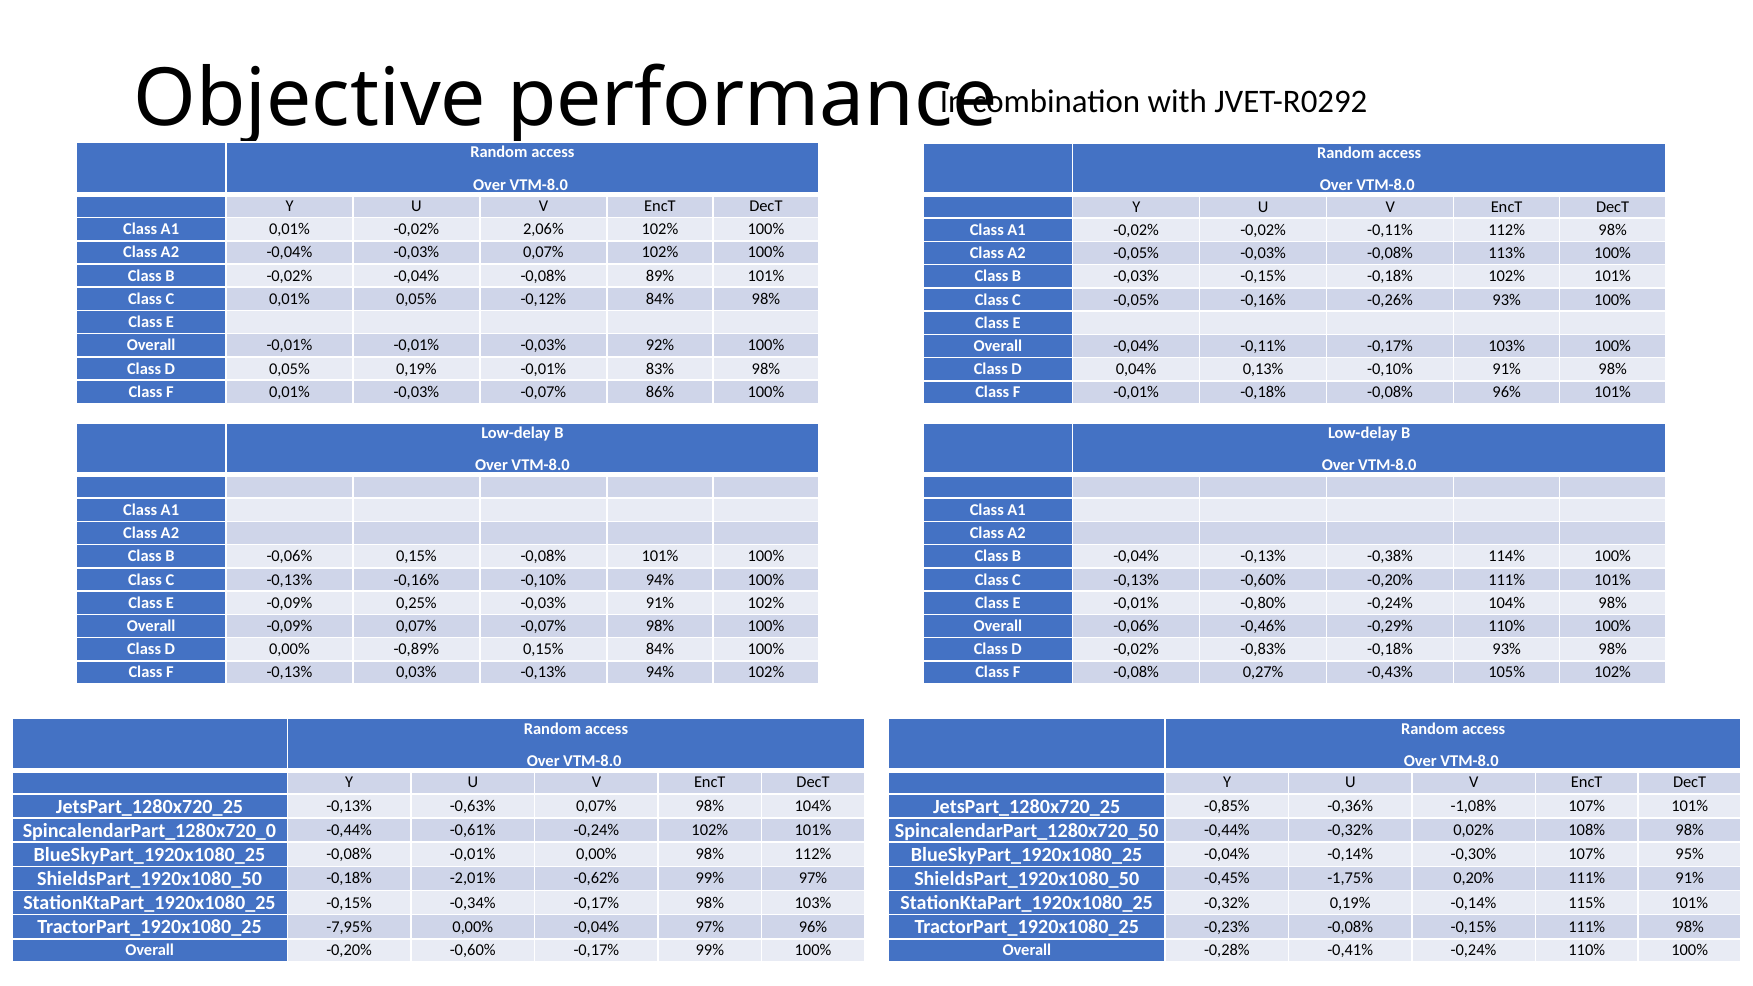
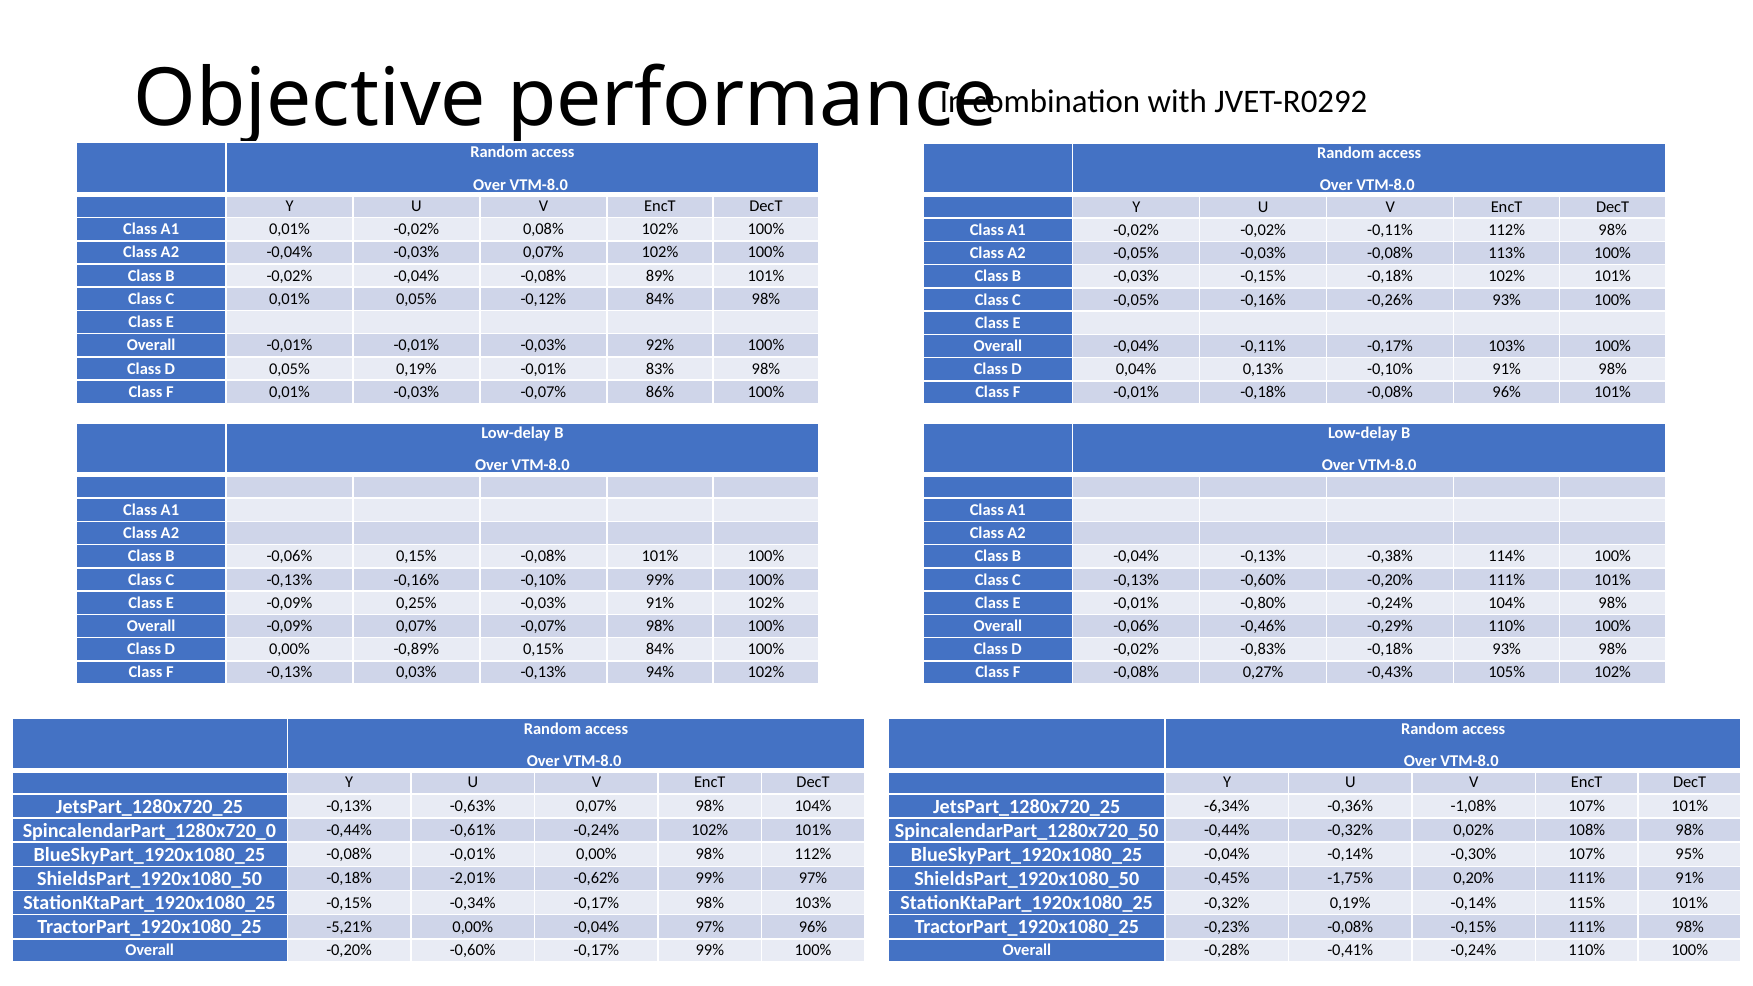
2,06%: 2,06% -> 0,08% (543, 229)
-0,10% 94%: 94% -> 99% (660, 580)
-0,85%: -0,85% -> -6,34% (1227, 806)
-7,95%: -7,95% -> -5,21% (349, 927)
